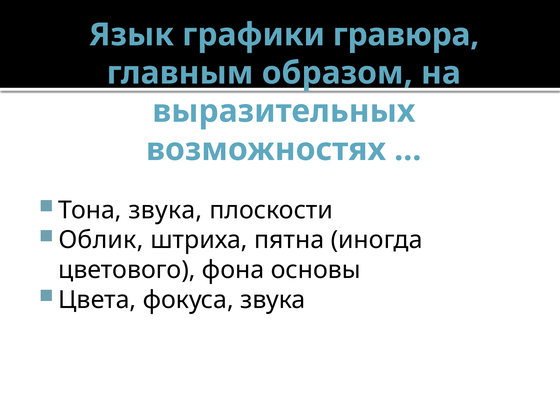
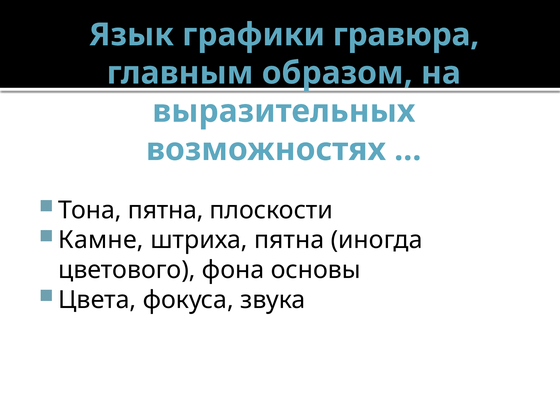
Тона звука: звука -> пятна (166, 210)
Облик: Облик -> Камне (101, 240)
